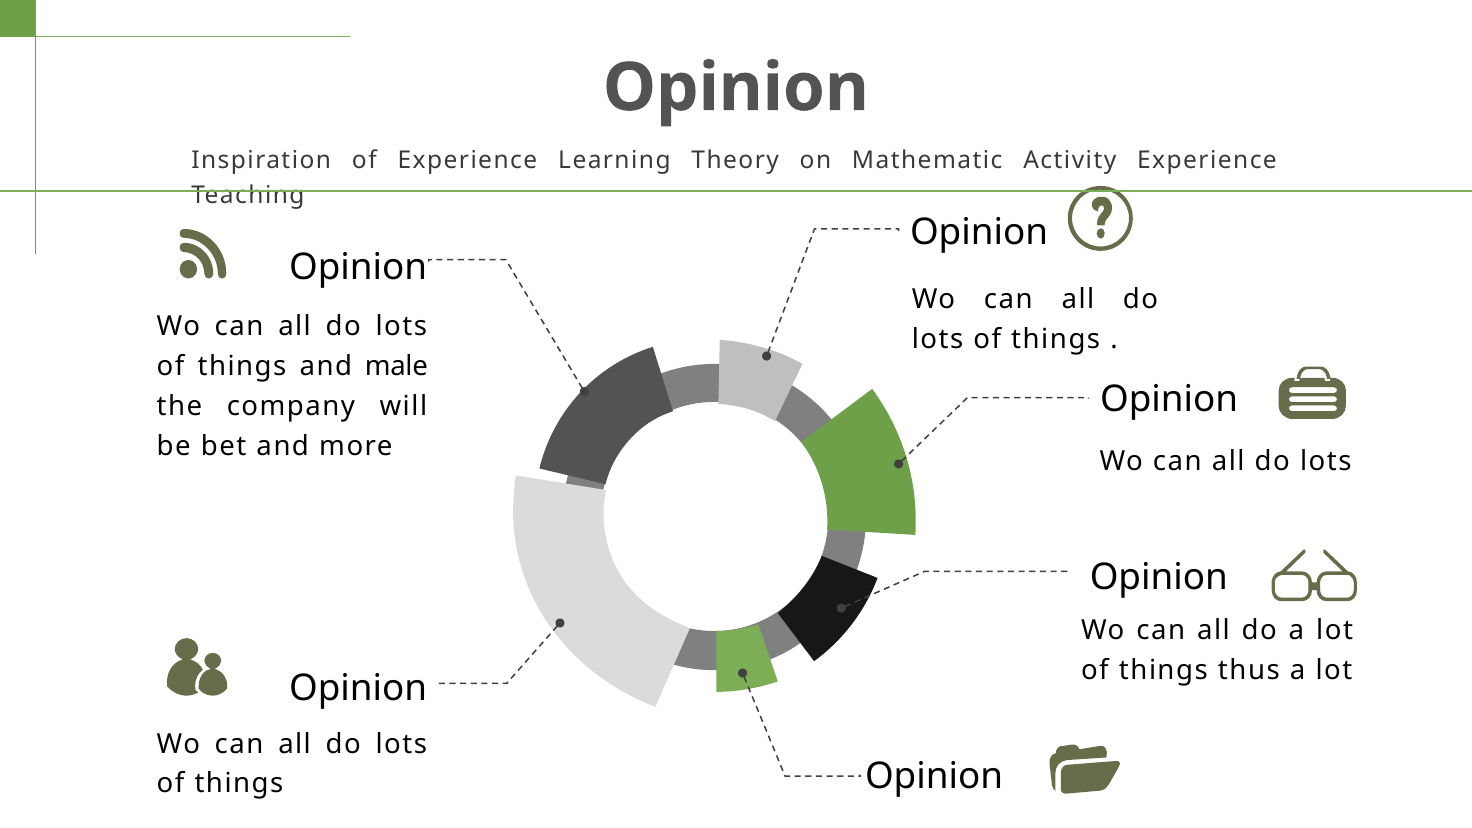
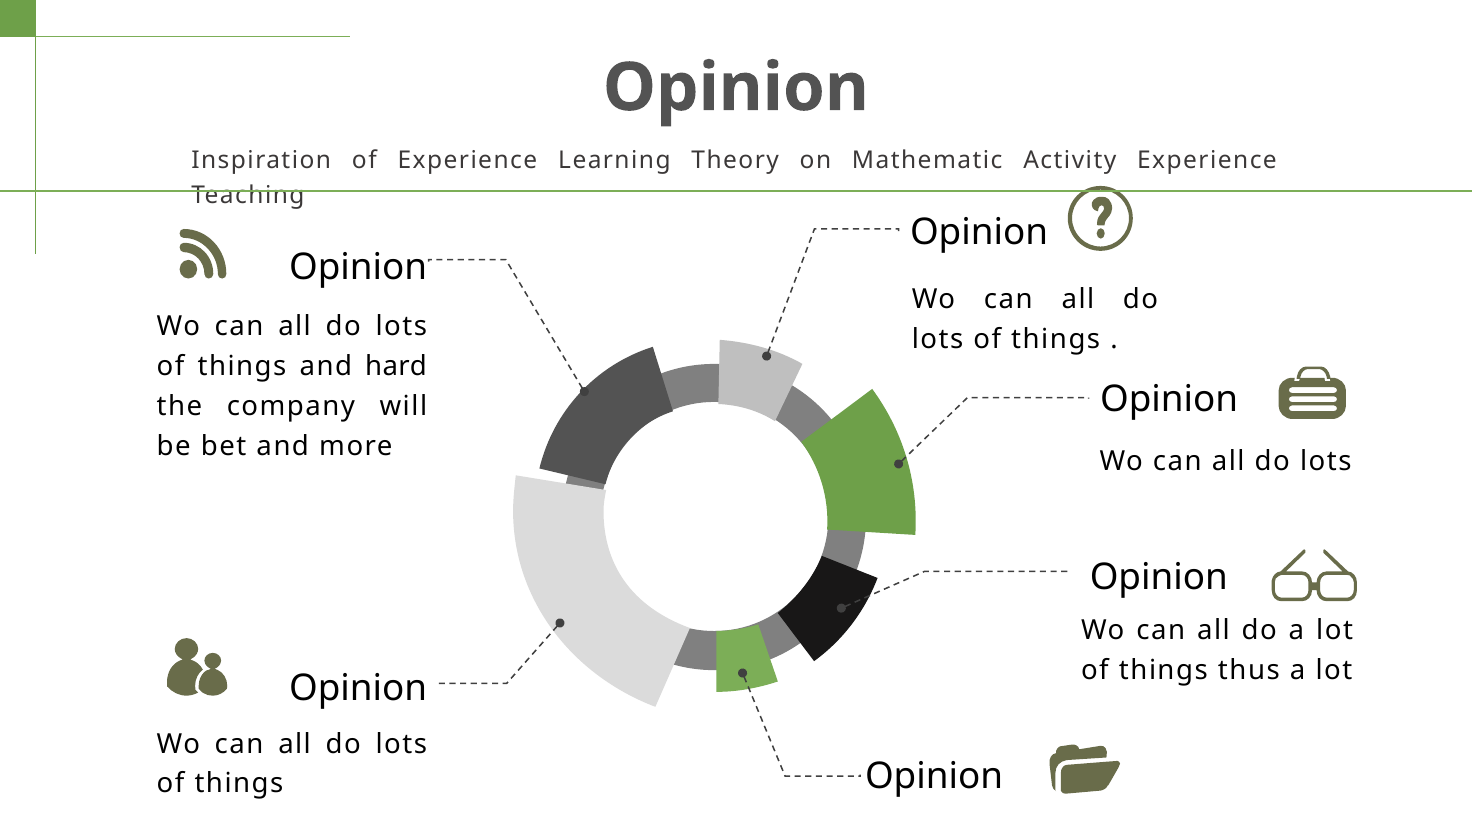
male: male -> hard (396, 367)
